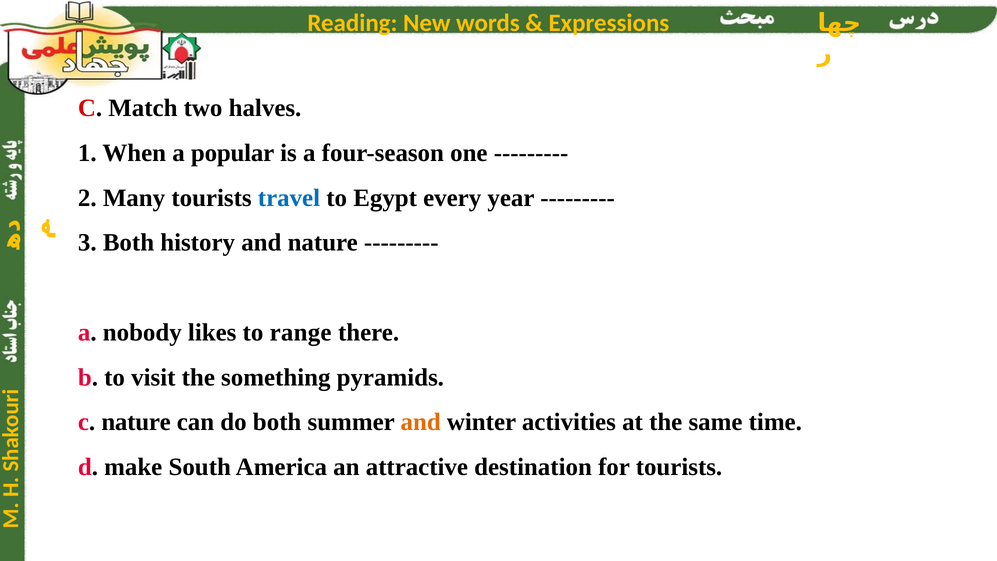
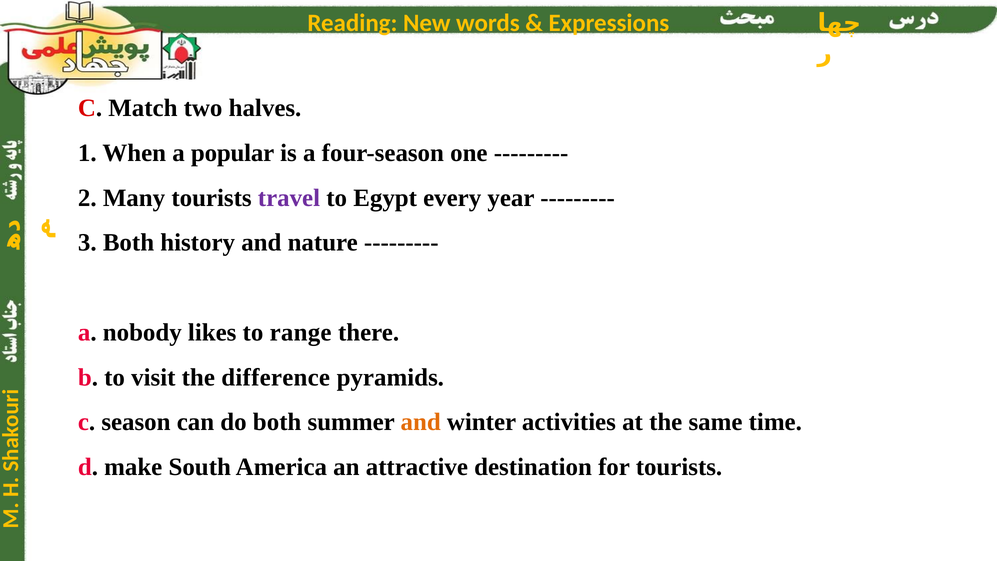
travel colour: blue -> purple (289, 198)
something: something -> difference (276, 377)
c nature: nature -> season (136, 422)
